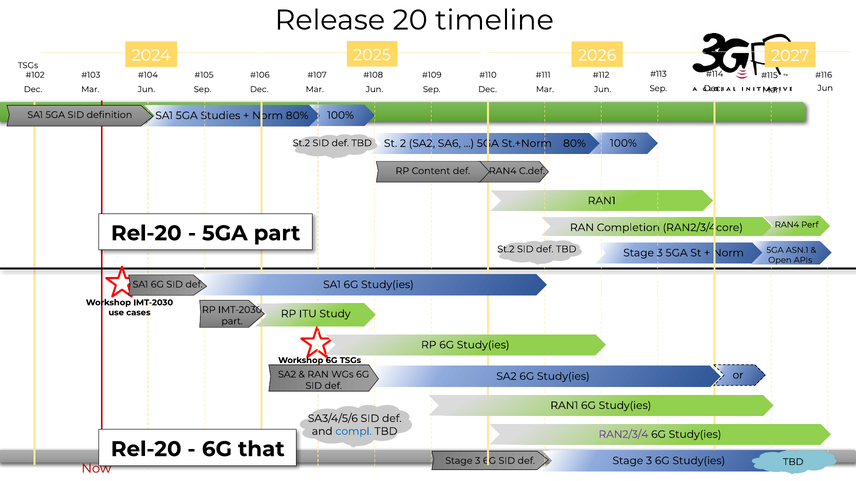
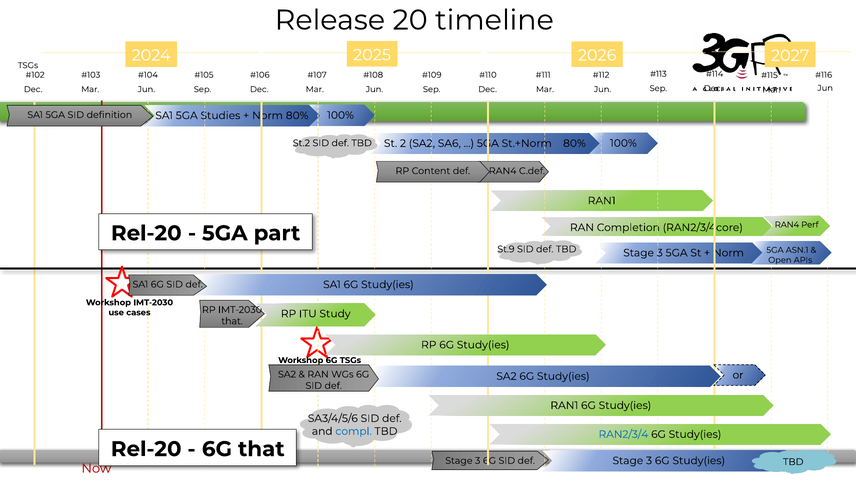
St.2: St.2 -> St.9 (506, 249)
part: part -> that (232, 321)
RAN2/3/4 colour: purple -> blue (623, 435)
